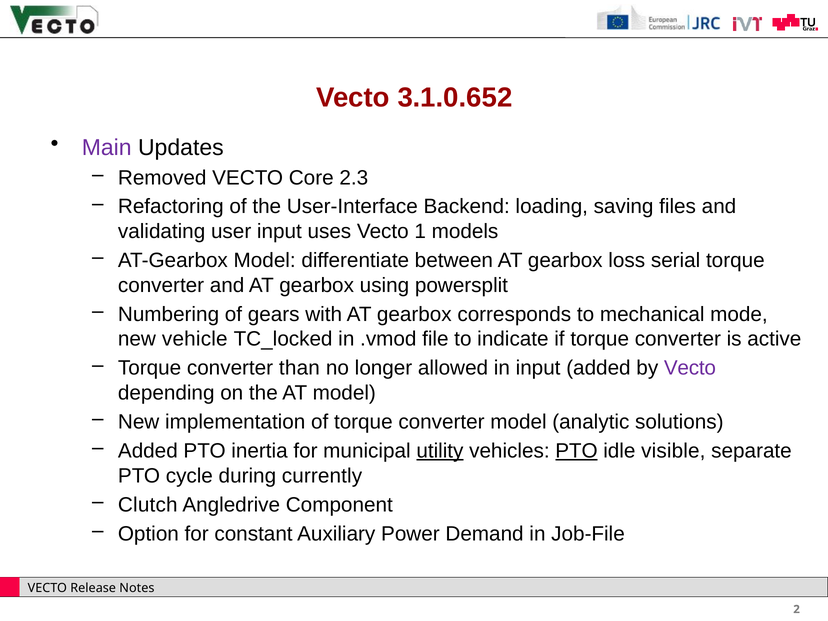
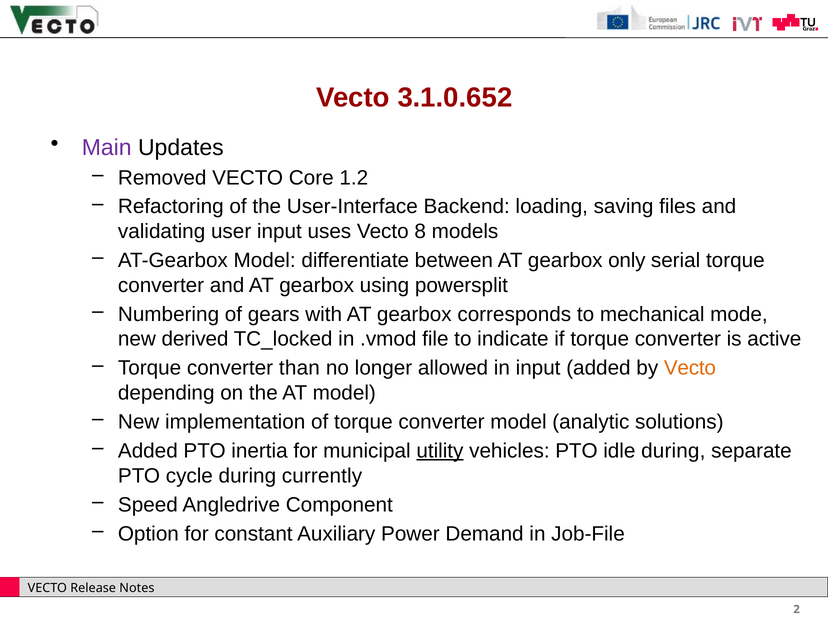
2.3: 2.3 -> 1.2 (354, 178)
1: 1 -> 8 (420, 231)
loss: loss -> only (627, 260)
vehicle: vehicle -> derived (195, 339)
Vecto colour: purple -> orange (690, 368)
PTO underline: present -> none (576, 451)
idle visible: visible -> during (673, 451)
Clutch: Clutch -> Speed (148, 505)
